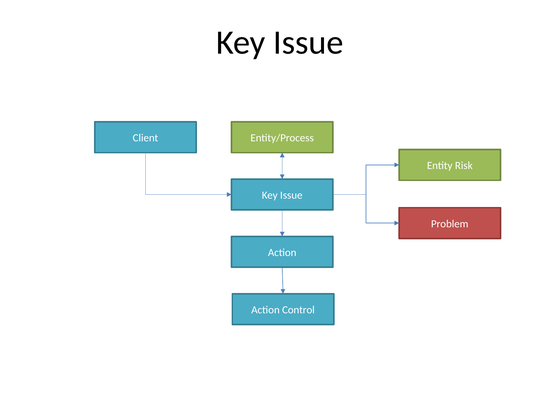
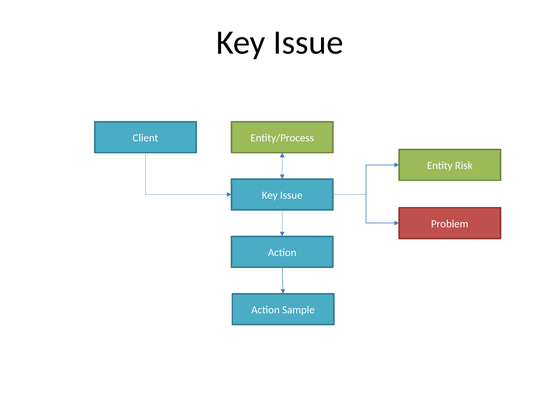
Control: Control -> Sample (298, 310)
